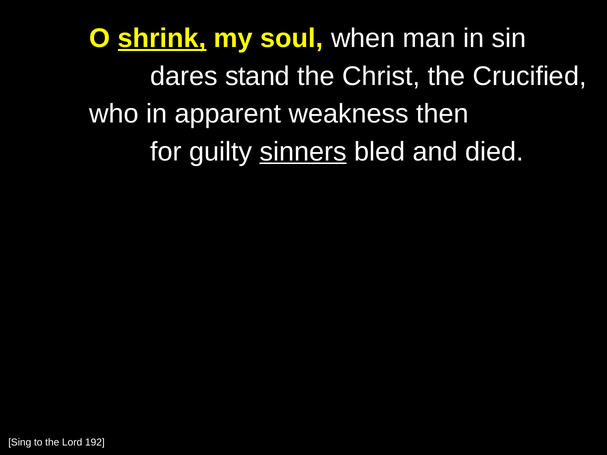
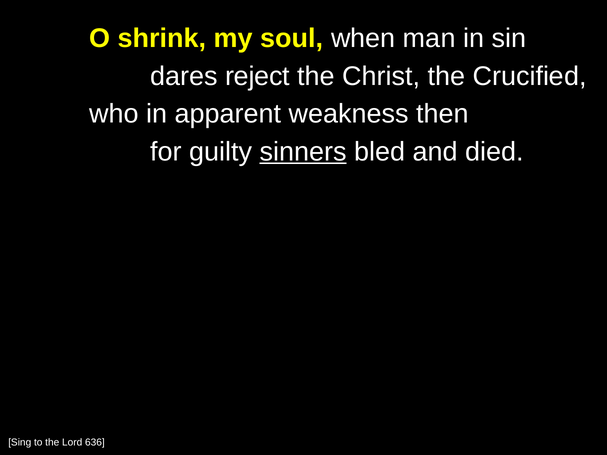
shrink underline: present -> none (162, 38)
stand: stand -> reject (257, 76)
192: 192 -> 636 (95, 443)
